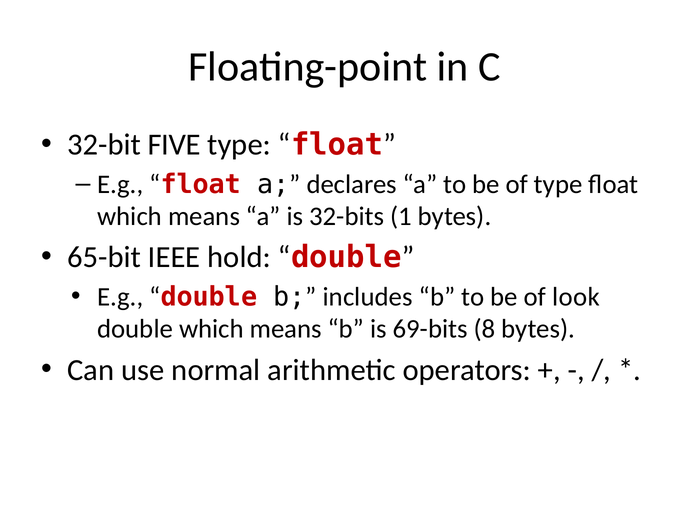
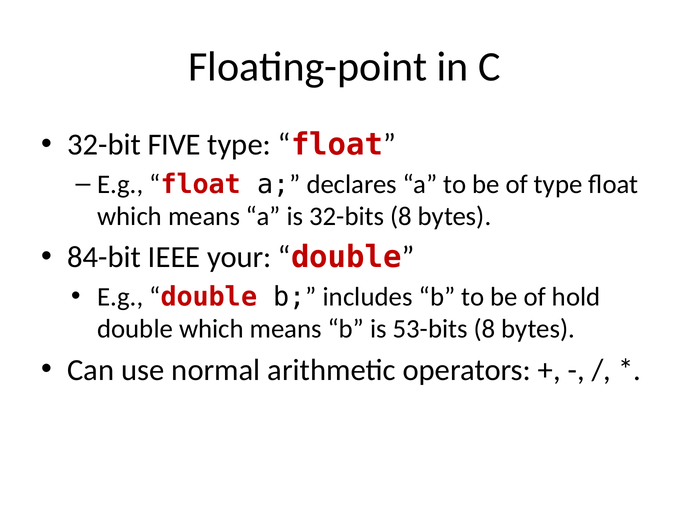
32-bits 1: 1 -> 8 (401, 216)
65-bit: 65-bit -> 84-bit (104, 257)
hold: hold -> your (239, 257)
look: look -> hold (576, 297)
69-bits: 69-bits -> 53-bits (430, 329)
